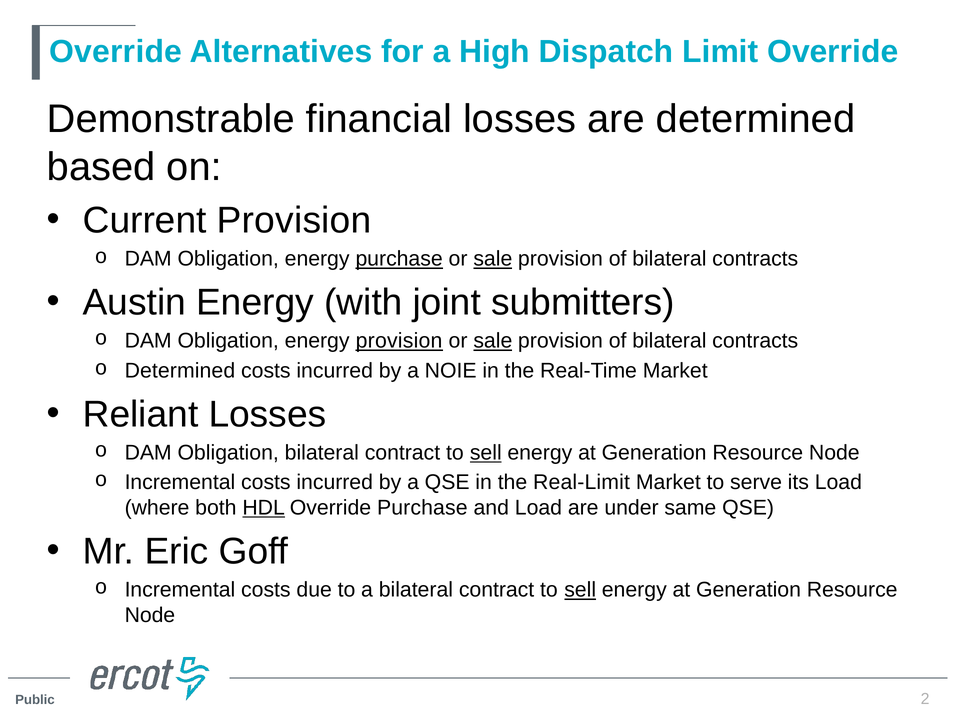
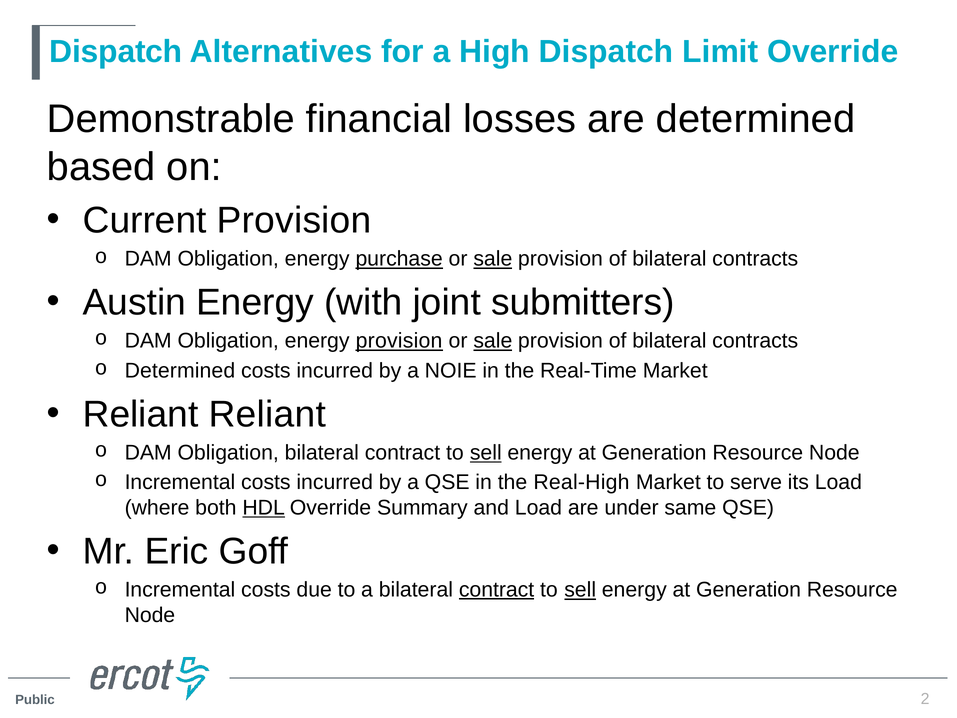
Override: Override -> Dispatch (116, 52)
Reliant Losses: Losses -> Reliant (267, 414)
Real-Limit: Real-Limit -> Real-High (581, 482)
Override Purchase: Purchase -> Summary (422, 508)
contract underline: none -> present (497, 590)
